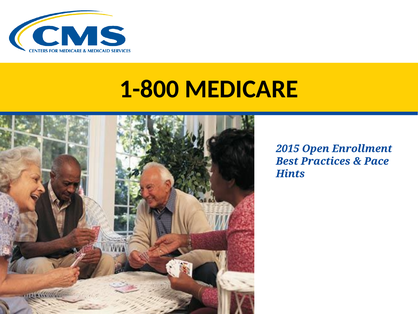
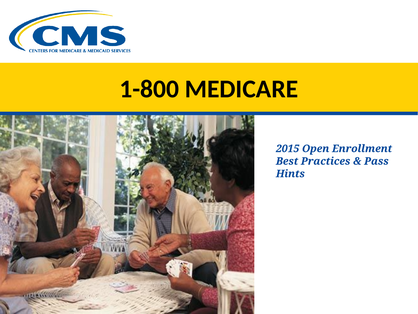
Pace: Pace -> Pass (376, 161)
